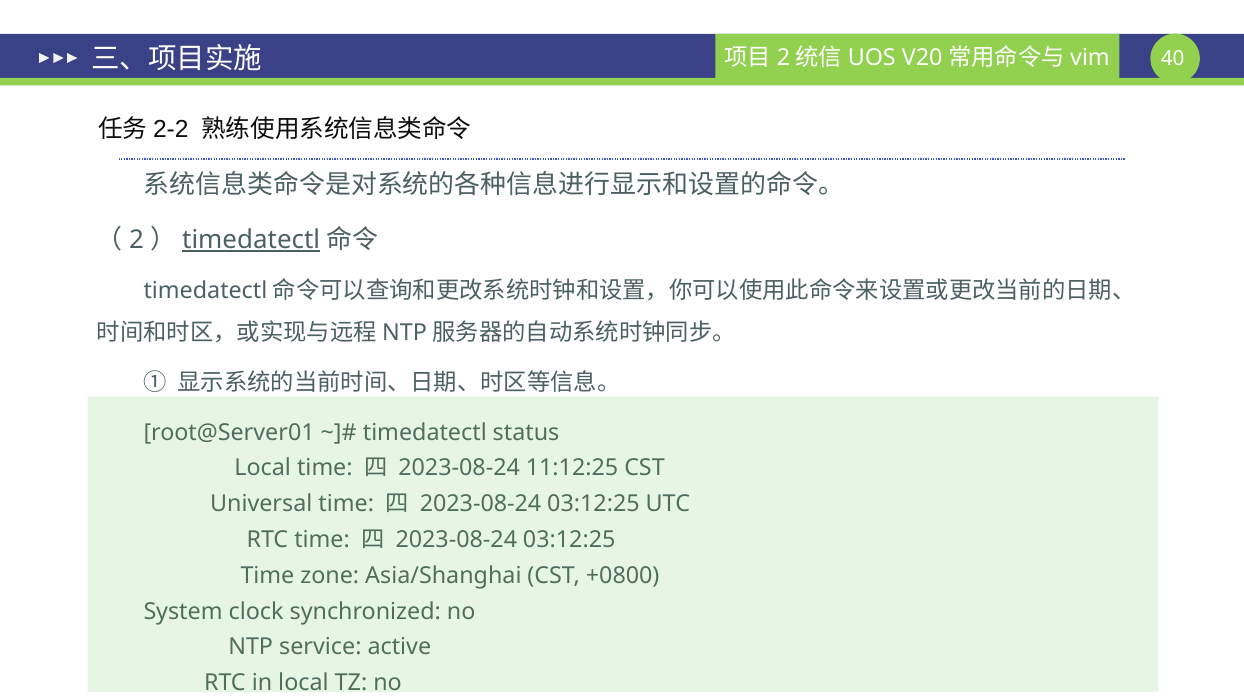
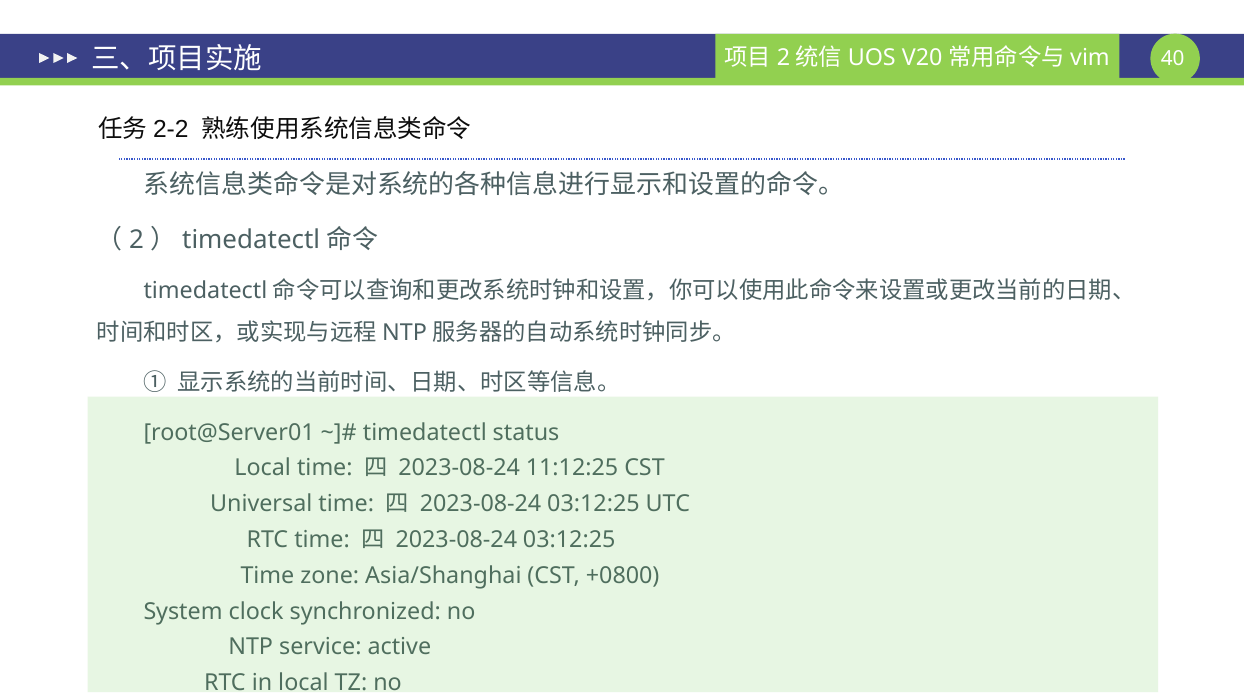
timedatectl underline: present -> none (251, 240)
